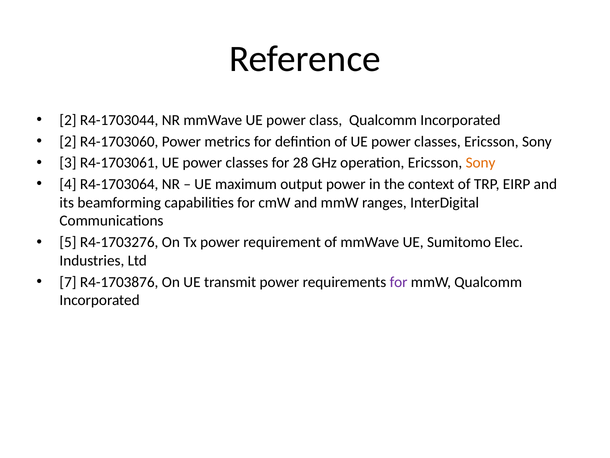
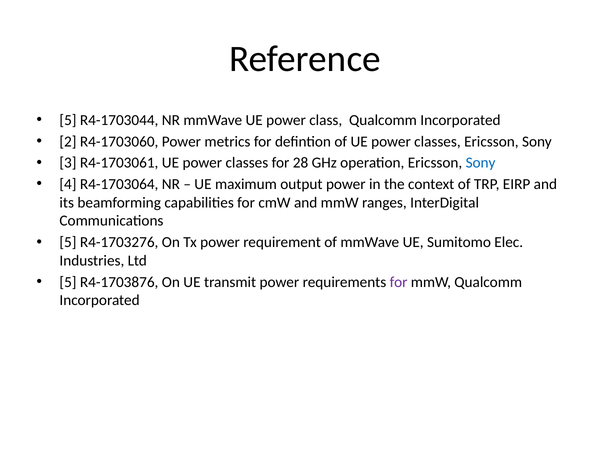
2: 2 -> 5 (68, 120)
Sony colour: orange -> blue (481, 163)
7: 7 -> 5 (68, 282)
